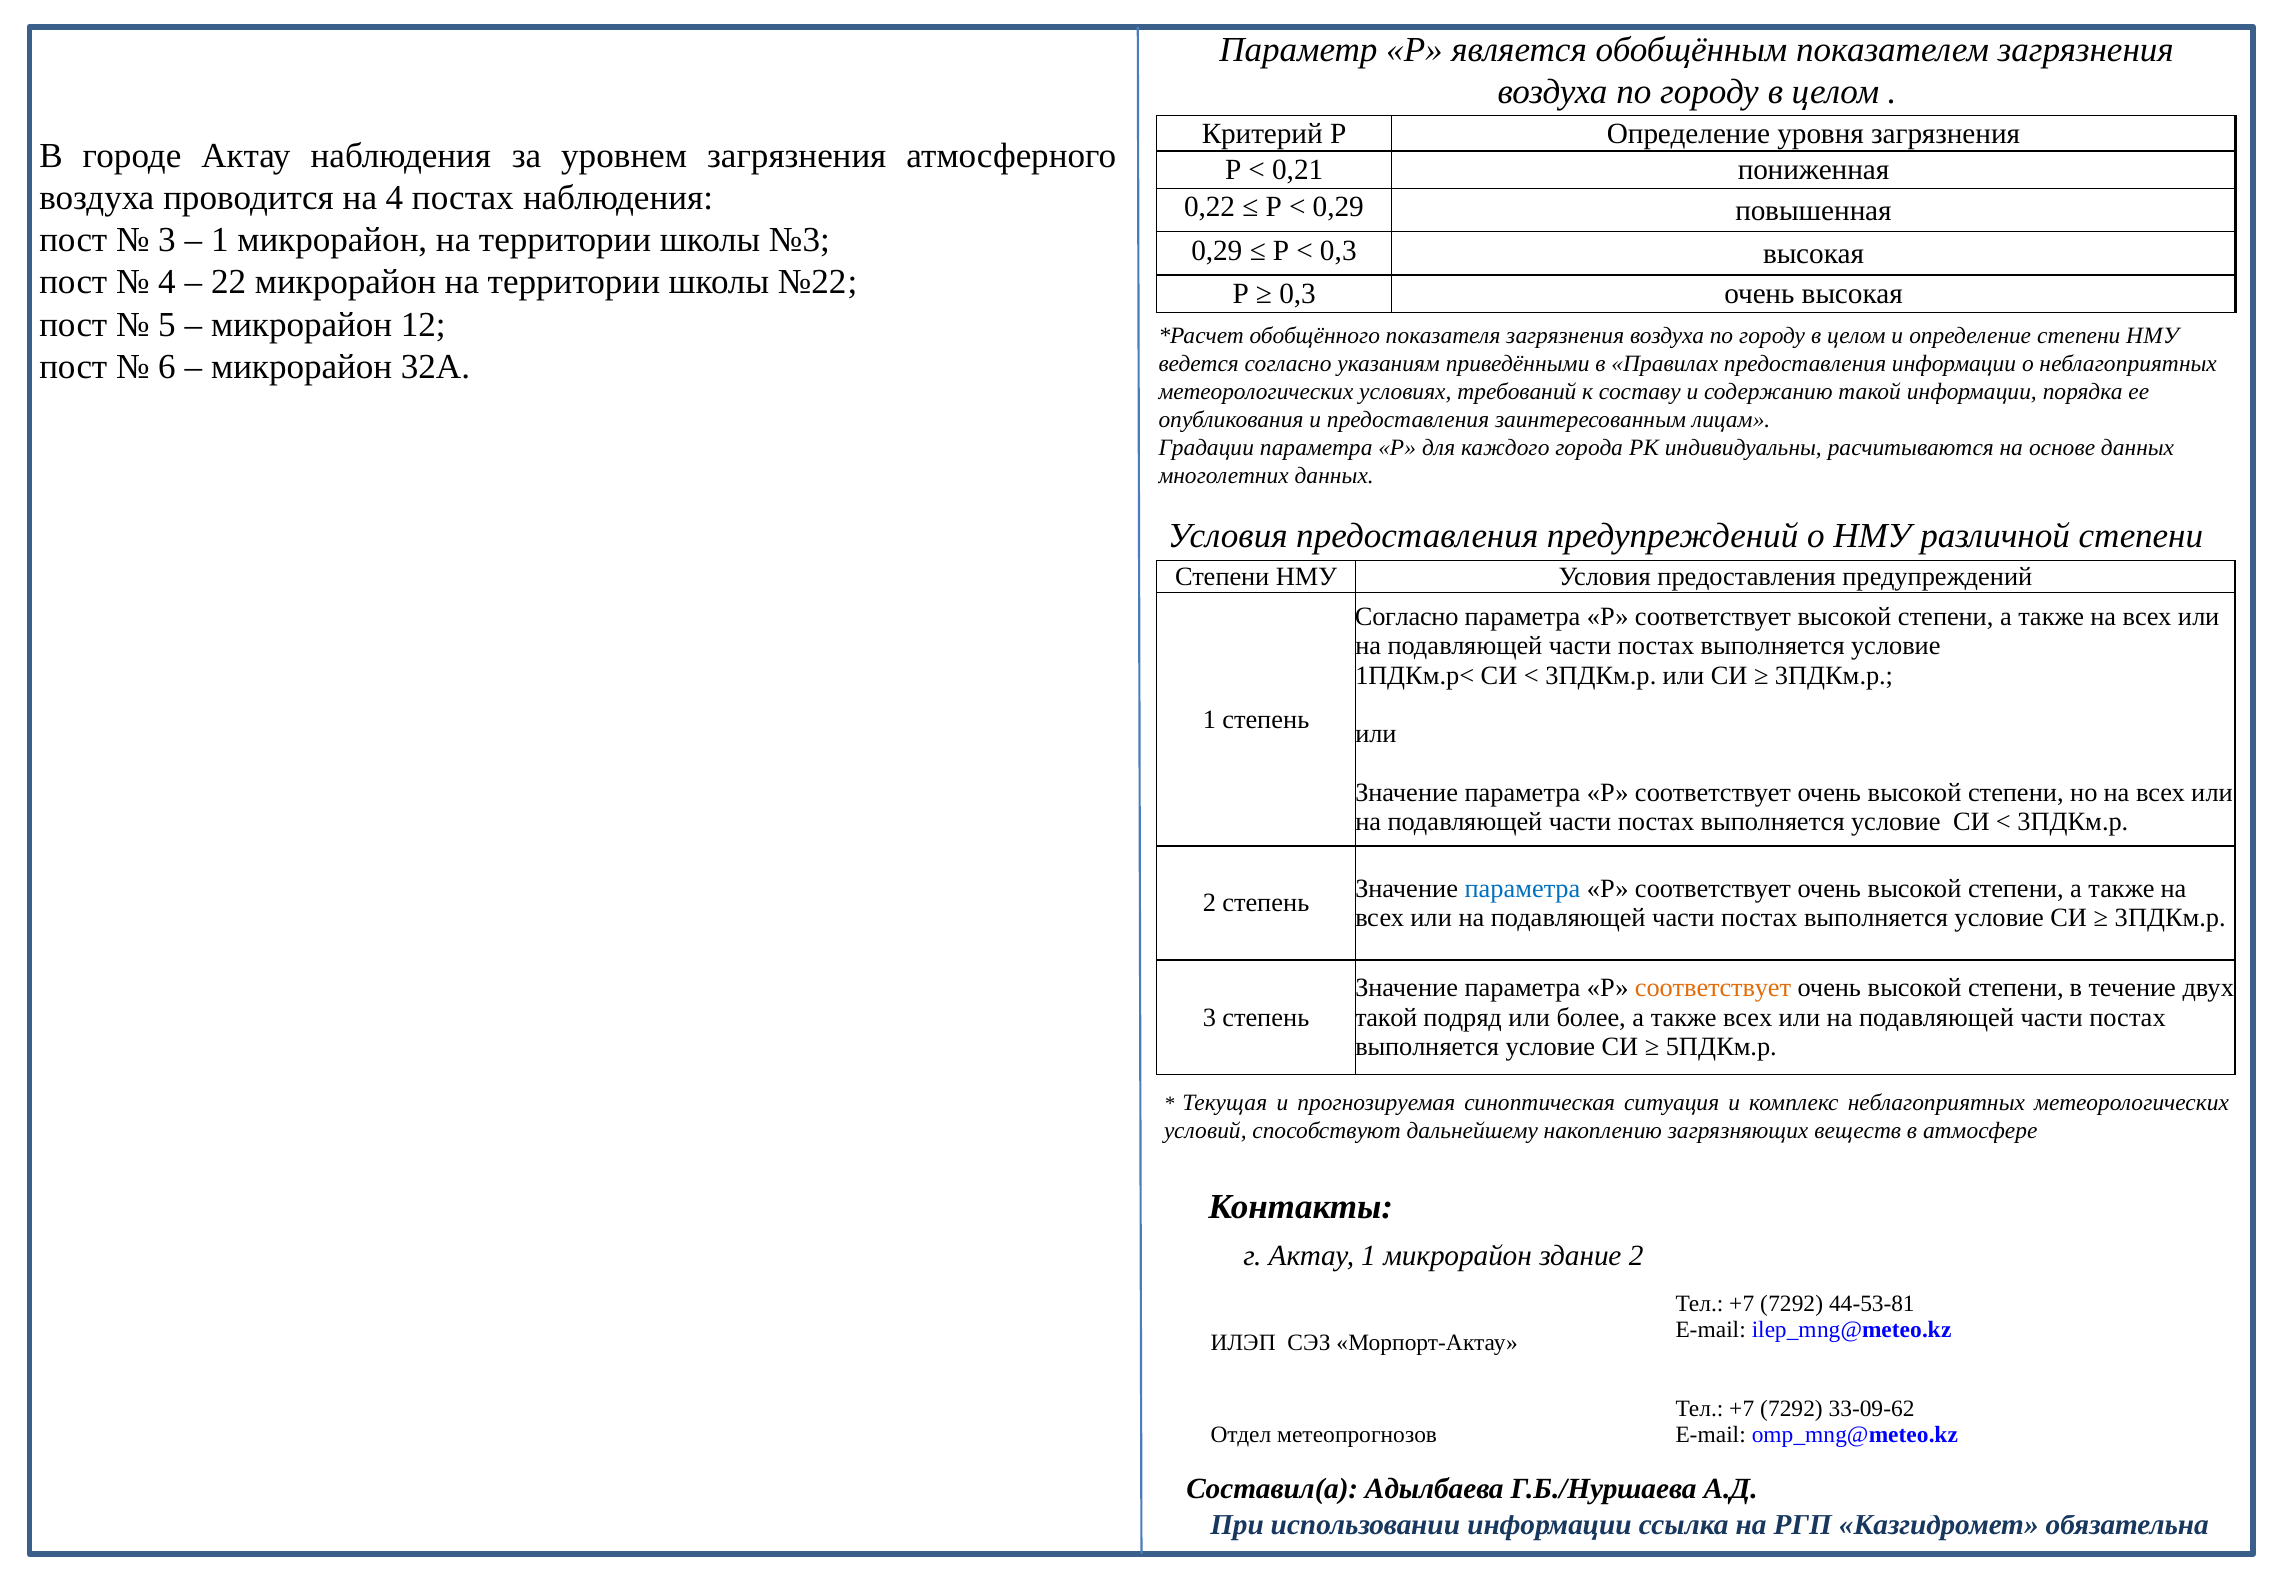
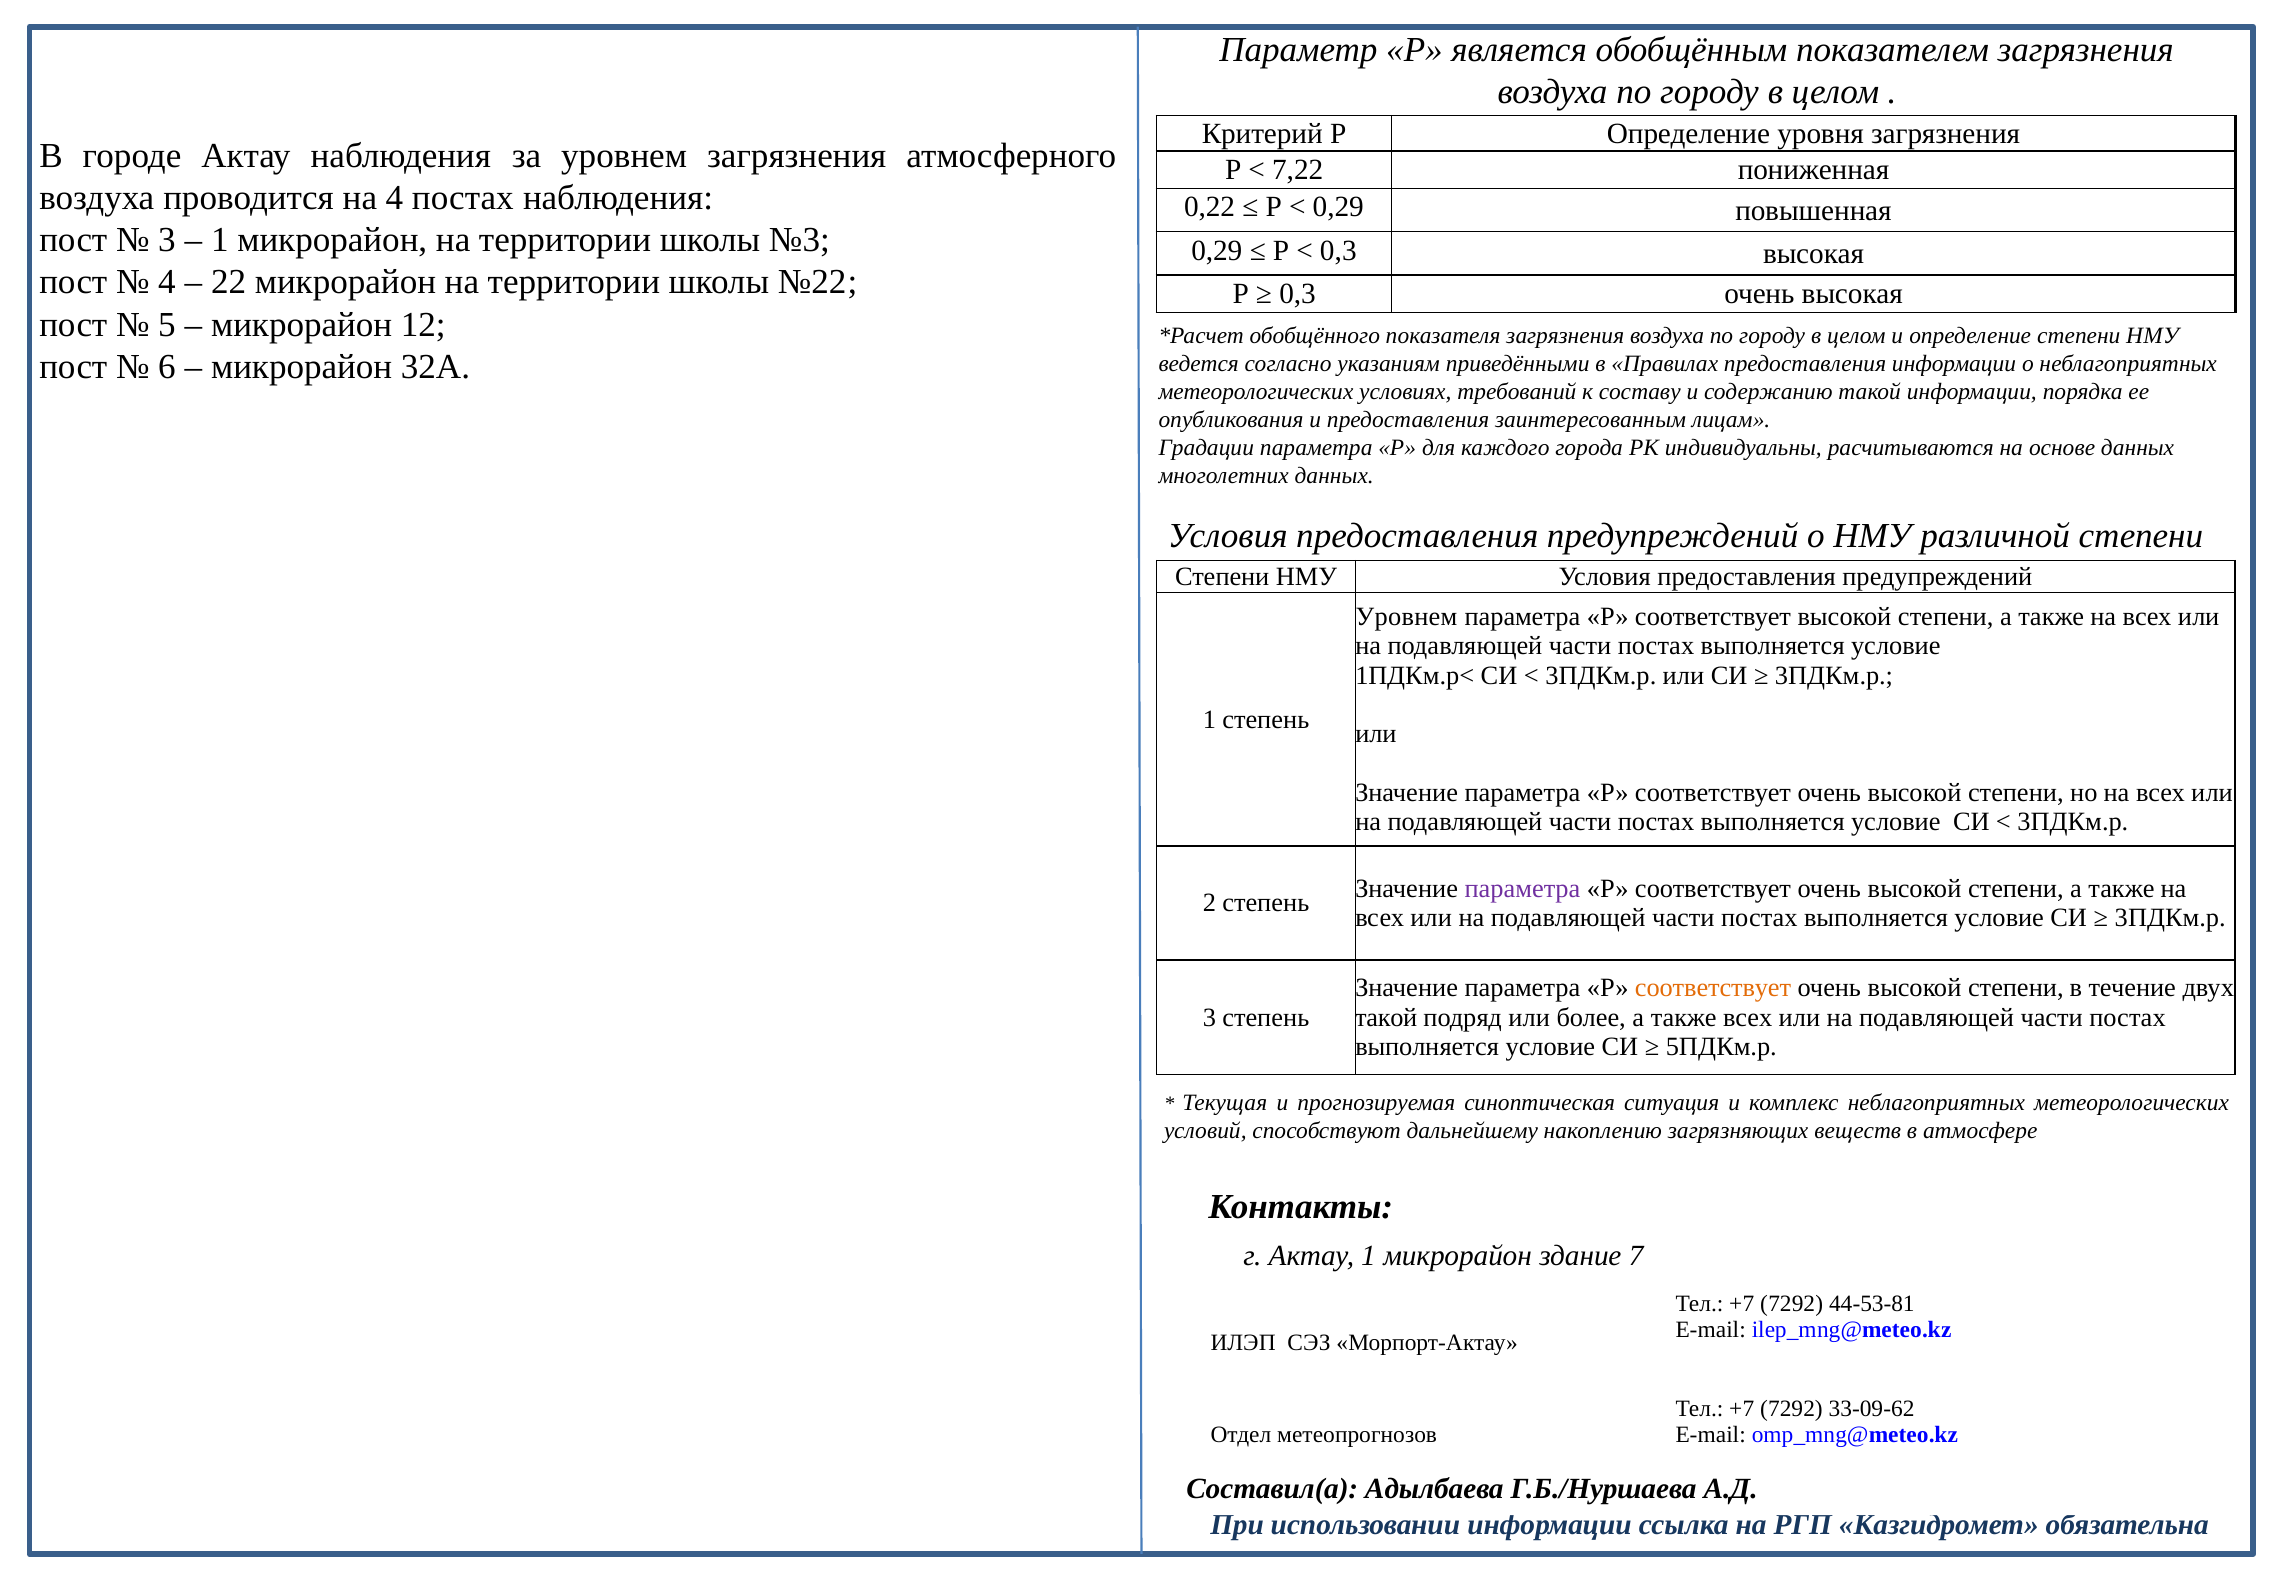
0,21: 0,21 -> 7,22 (1298, 169)
Согласно: Согласно -> Уровнем (1406, 617)
параметра colour: blue -> purple (1522, 888)
здание 2: 2 -> 7 (1636, 1256)
